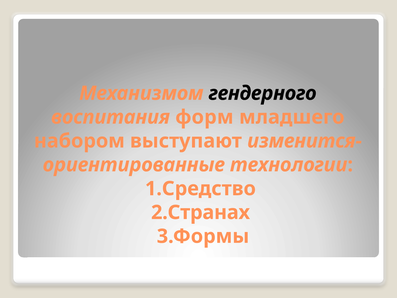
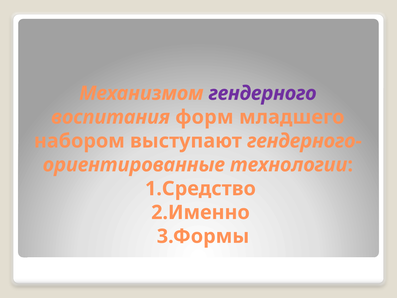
гендерного colour: black -> purple (263, 93)
изменится-: изменится- -> гендерного- (305, 141)
2.Странах: 2.Странах -> 2.Именно (200, 212)
